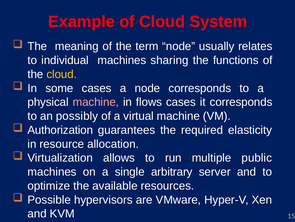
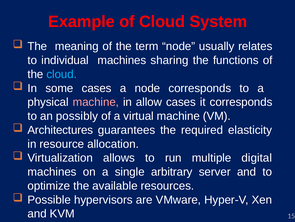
cloud colour: yellow -> light blue (62, 74)
flows: flows -> allow (149, 102)
Authorization: Authorization -> Architectures (60, 130)
public: public -> digital (257, 157)
